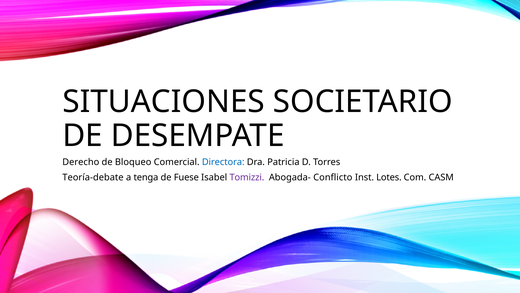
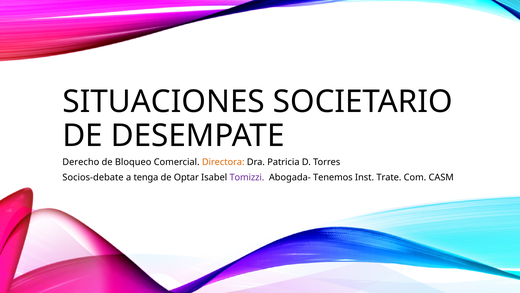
Directora colour: blue -> orange (223, 162)
Teoría-debate: Teoría-debate -> Socios-debate (93, 177)
Fuese: Fuese -> Optar (186, 177)
Conflicto: Conflicto -> Tenemos (333, 177)
Lotes: Lotes -> Trate (389, 177)
